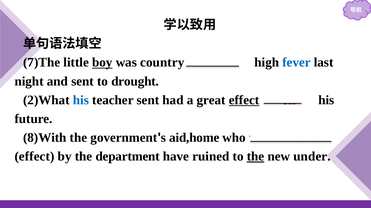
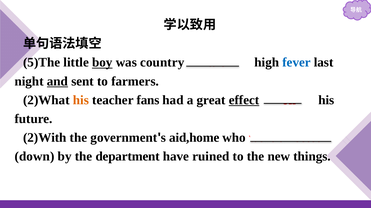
7)The: 7)The -> 5)The (42, 63)
and underline: none -> present (57, 81)
drought: drought -> farmers (135, 81)
his colour: blue -> orange (81, 100)
teacher sent: sent -> fans (148, 100)
8)With: 8)With -> 2)With (45, 138)
effect: effect -> down (34, 157)
the underline: present -> none (256, 157)
under: under -> things (312, 157)
